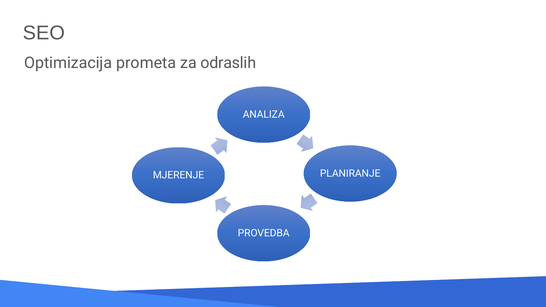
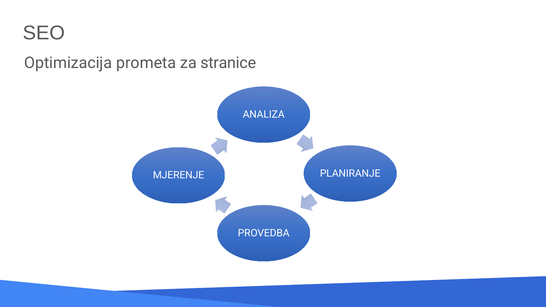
odraslih: odraslih -> stranice (228, 63)
